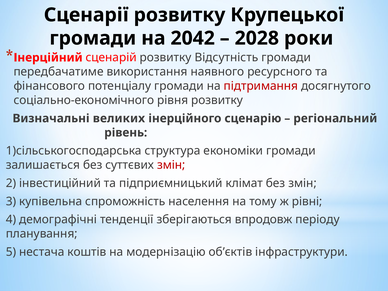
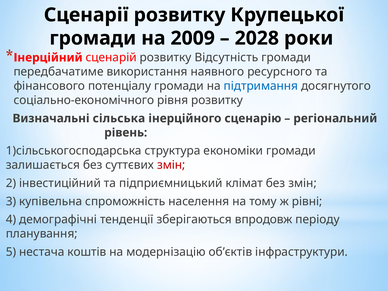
2042: 2042 -> 2009 (193, 38)
підтримання colour: red -> blue (261, 86)
великих: великих -> сільська (119, 118)
